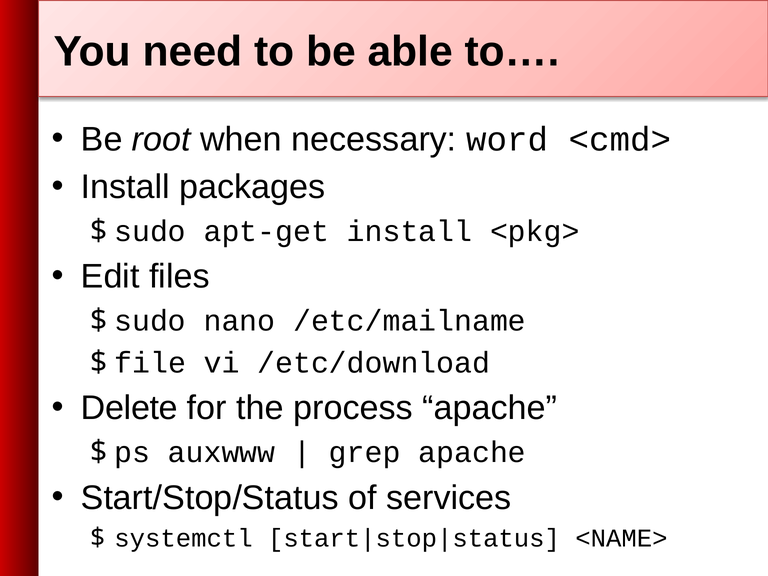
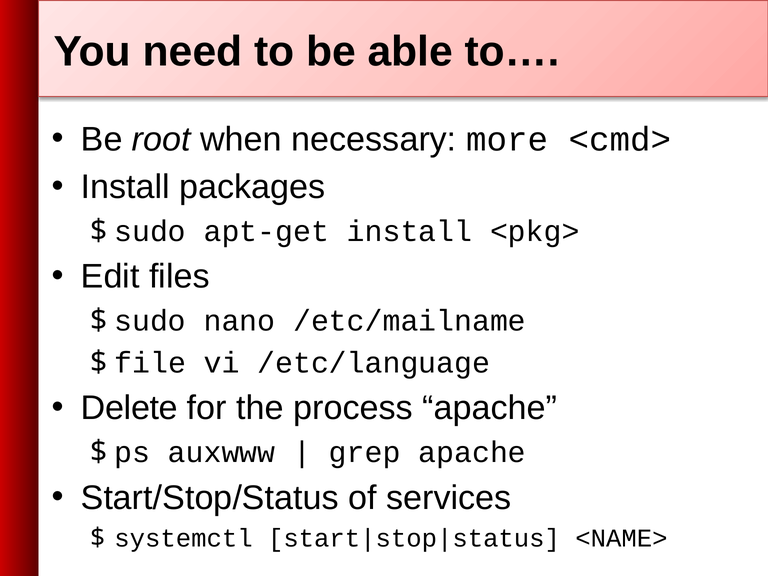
word: word -> more (507, 139)
/etc/download: /etc/download -> /etc/language (374, 363)
